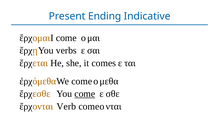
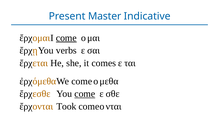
Ending: Ending -> Master (105, 16)
come underline: none -> present (66, 38)
Verb: Verb -> Took (66, 107)
